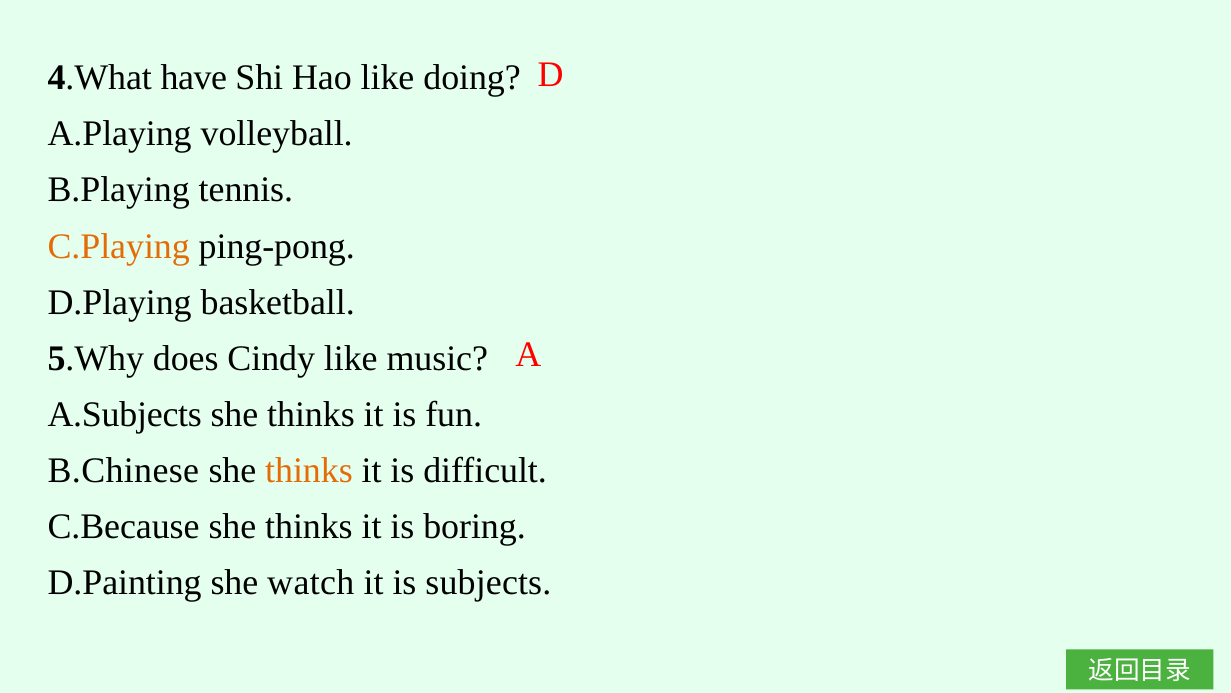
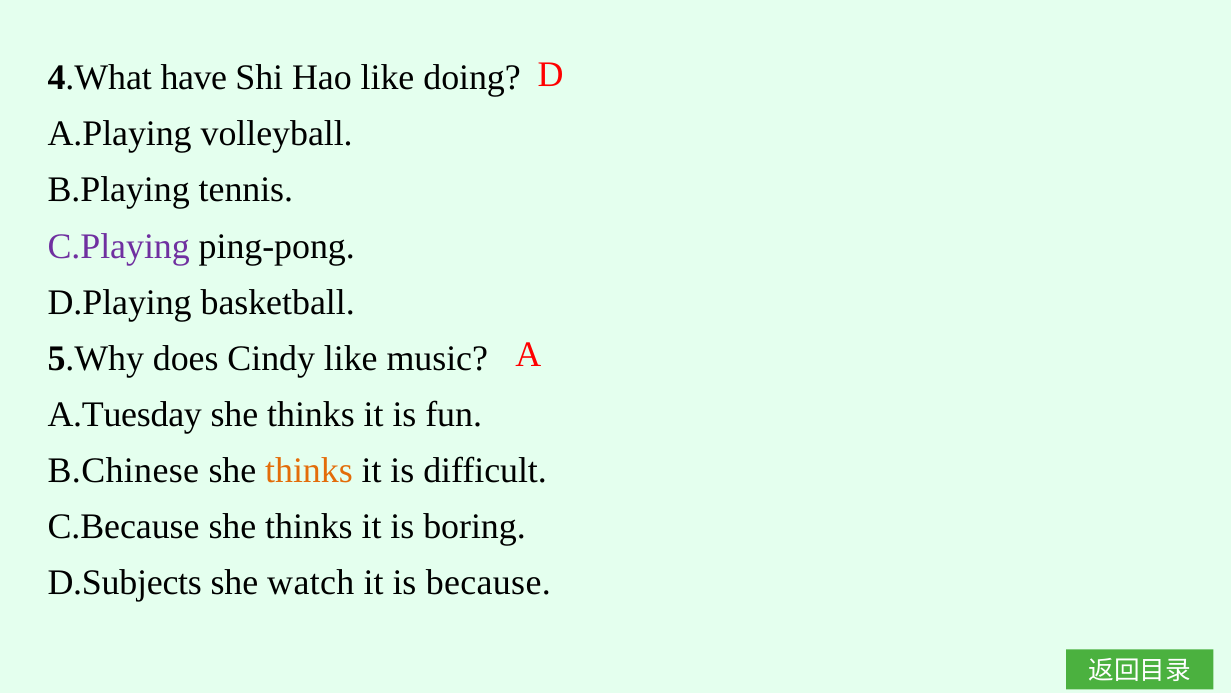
C.Playing colour: orange -> purple (119, 246)
A.Subjects: A.Subjects -> A.Tuesday (125, 414)
D.Painting: D.Painting -> D.Subjects (125, 582)
subjects: subjects -> because (488, 582)
